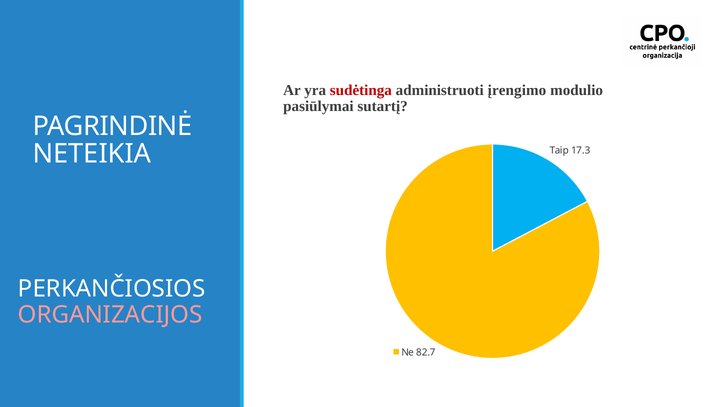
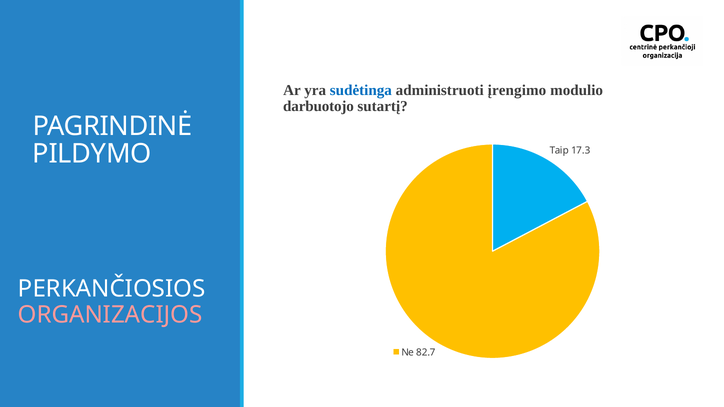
sudėtinga colour: red -> blue (361, 90)
pasiūlymai: pasiūlymai -> darbuotojo (318, 106)
NETEIKIA: NETEIKIA -> PILDYMO (92, 154)
